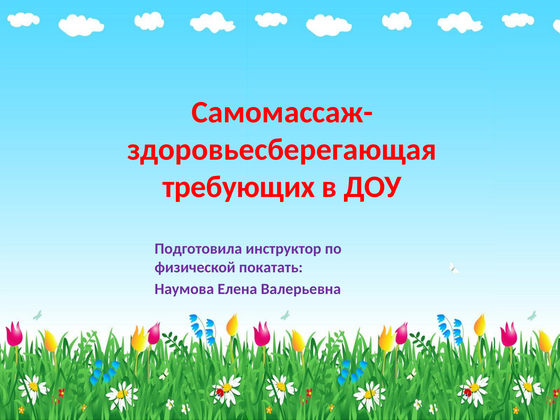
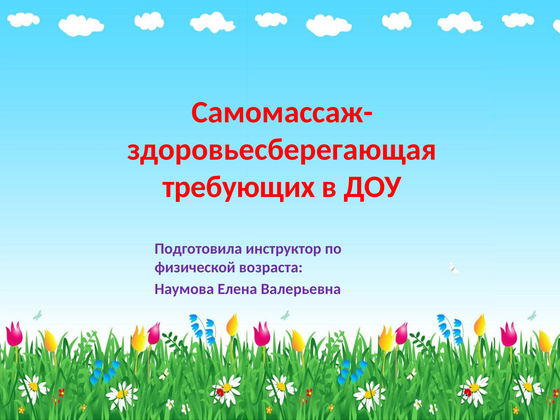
покатать: покатать -> возраста (271, 267)
